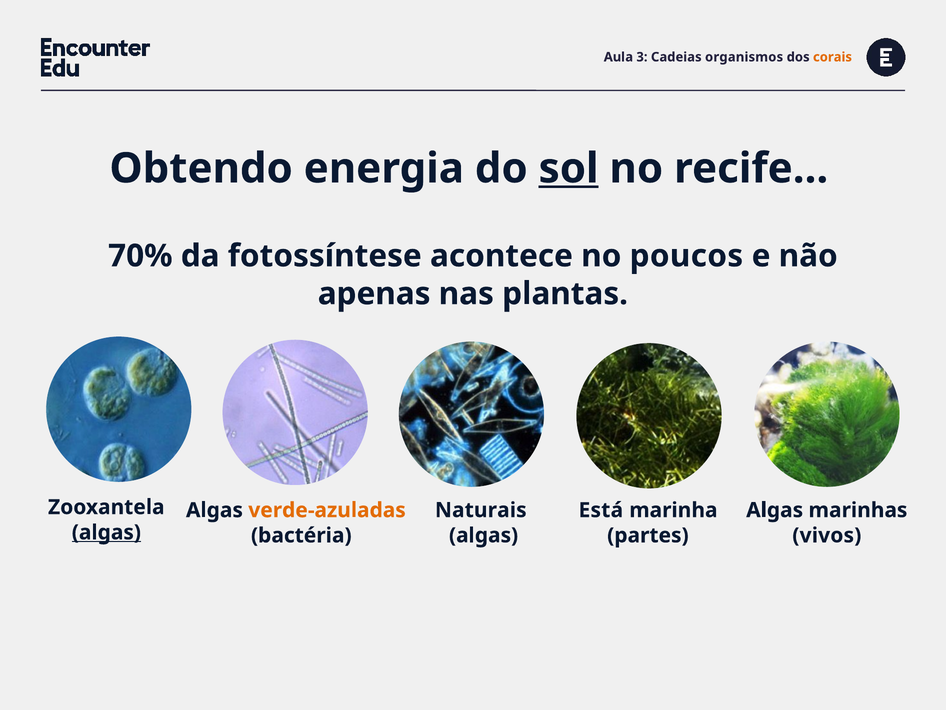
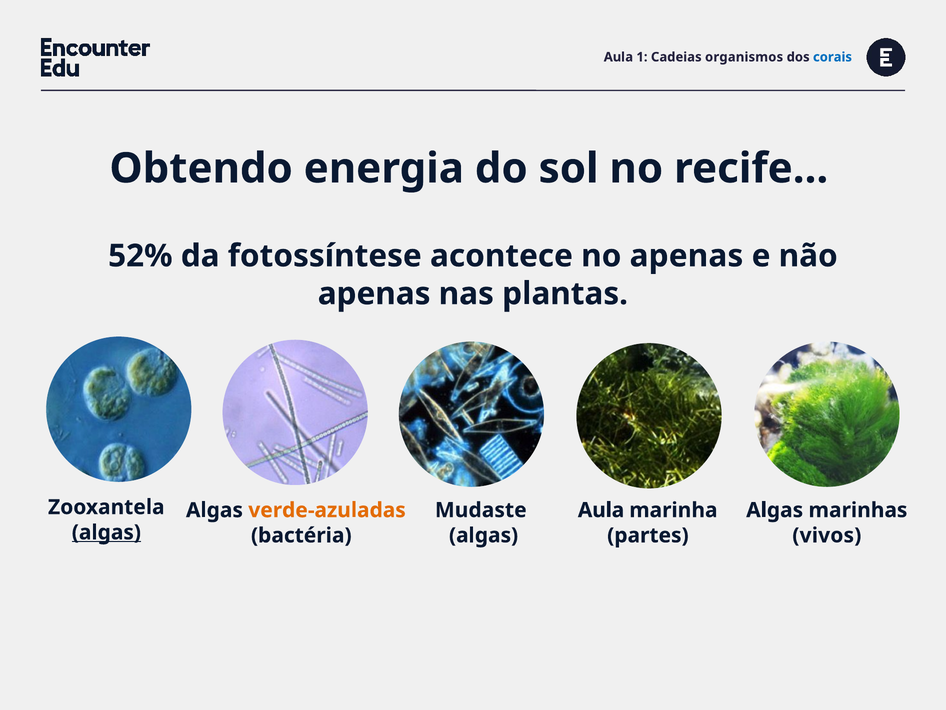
3: 3 -> 1 (642, 57)
corais colour: orange -> blue (832, 57)
sol underline: present -> none (569, 168)
70%: 70% -> 52% (140, 256)
no poucos: poucos -> apenas (686, 256)
Naturais: Naturais -> Mudaste (481, 510)
Está: Está -> Aula (601, 510)
